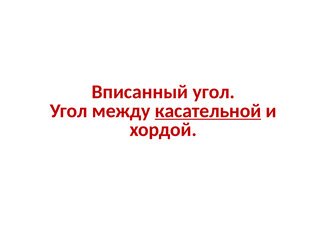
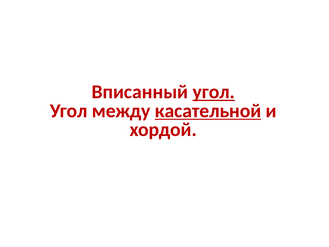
угол underline: none -> present (214, 92)
